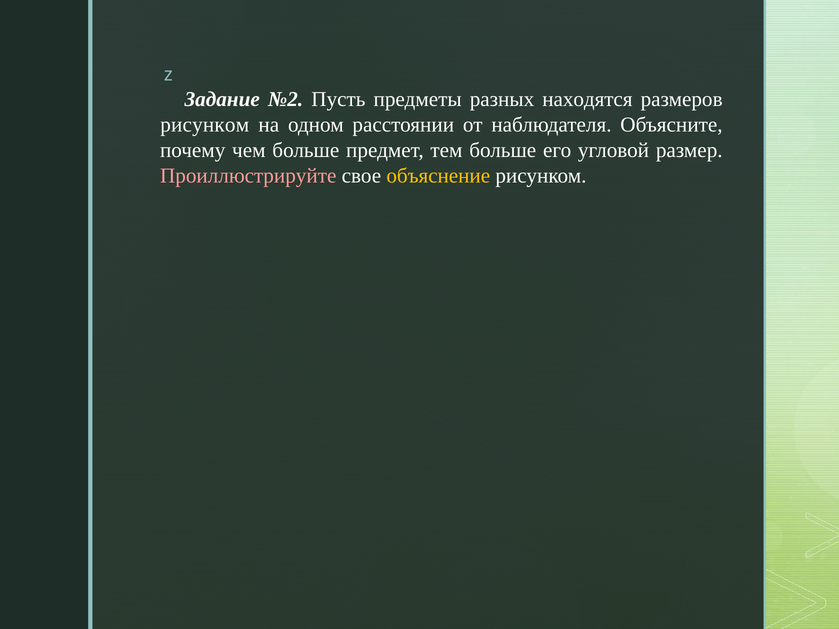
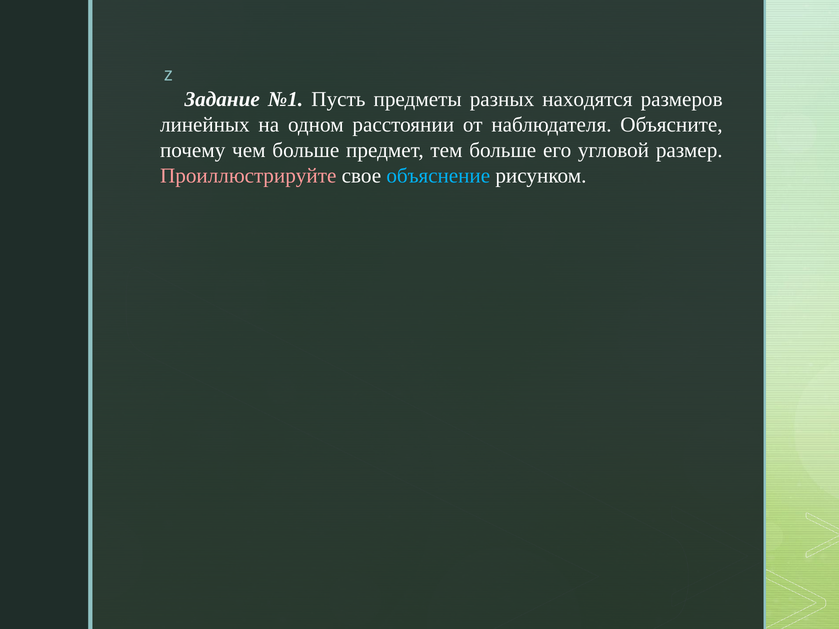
№2: №2 -> №1 (286, 100)
рисунком: рисунком -> линейных (205, 125)
объяснение colour: yellow -> light blue (438, 176)
